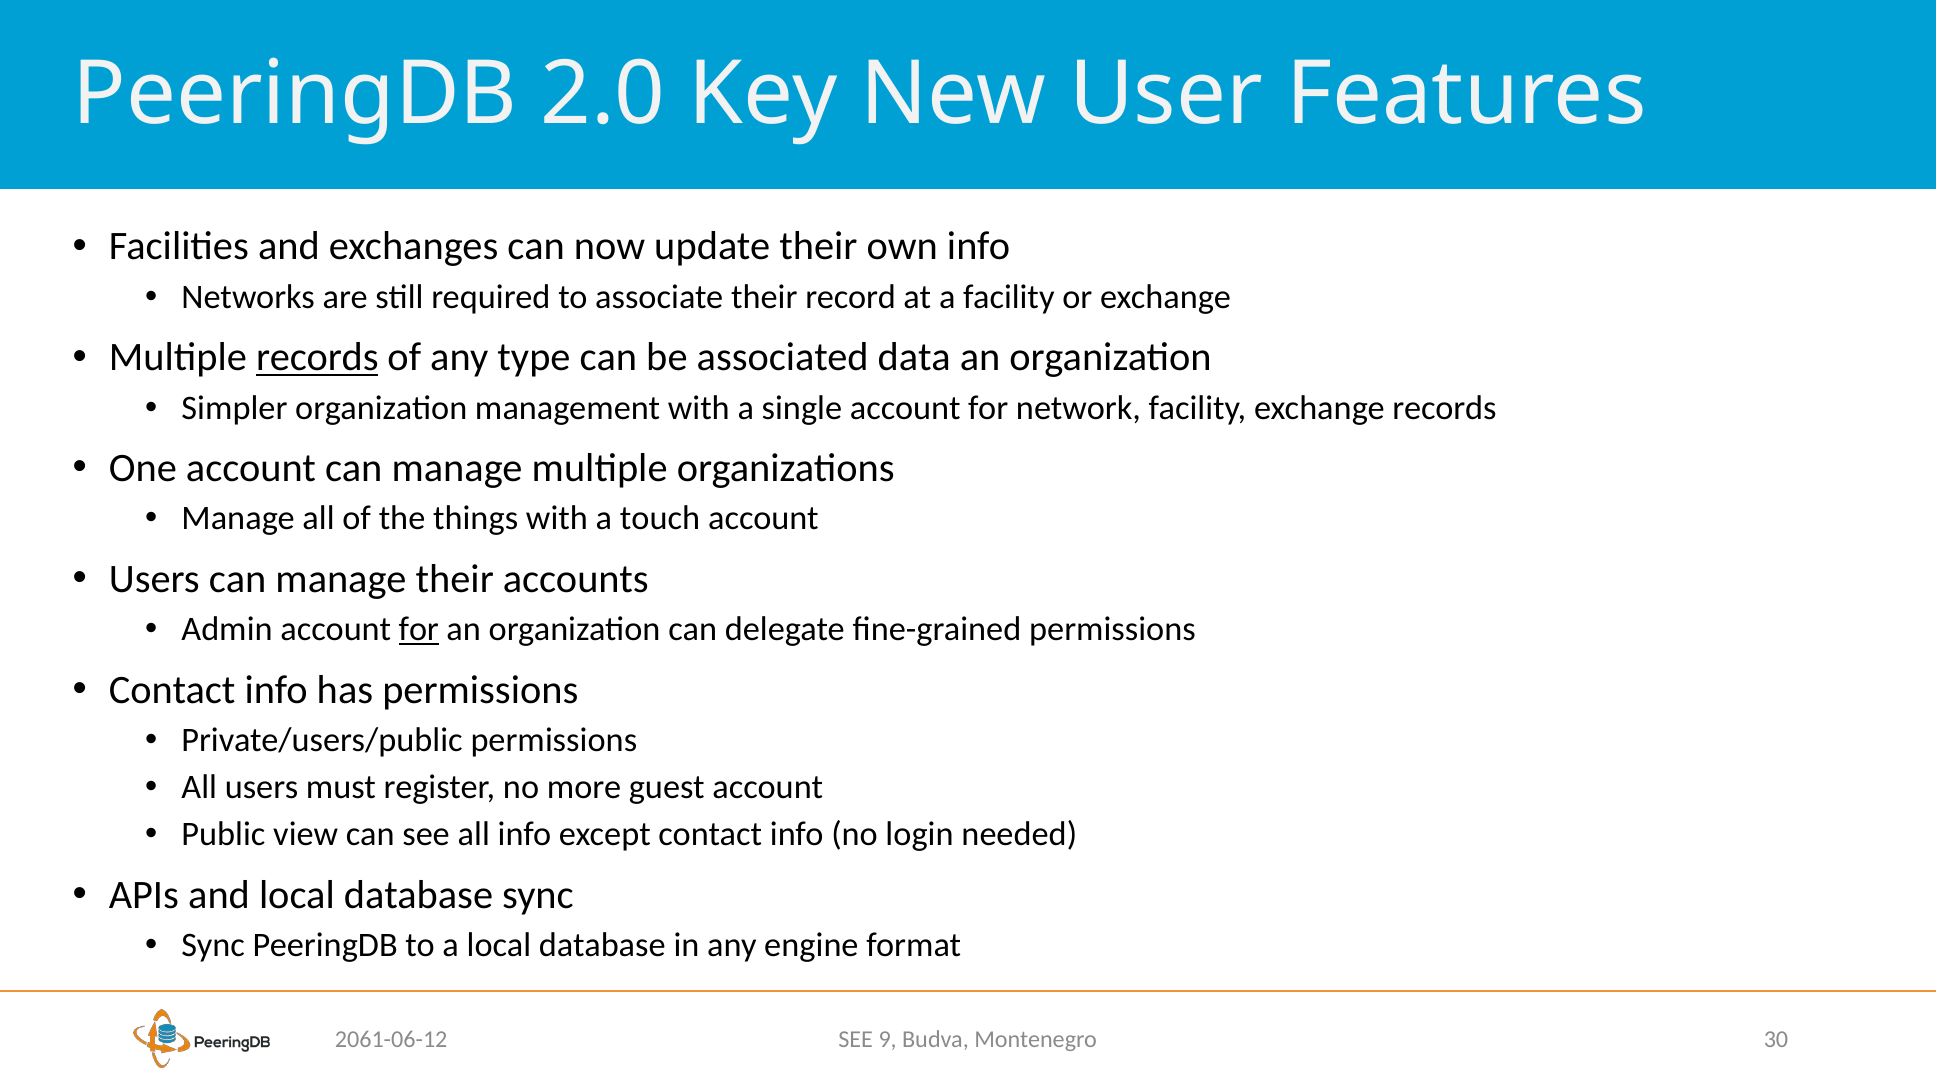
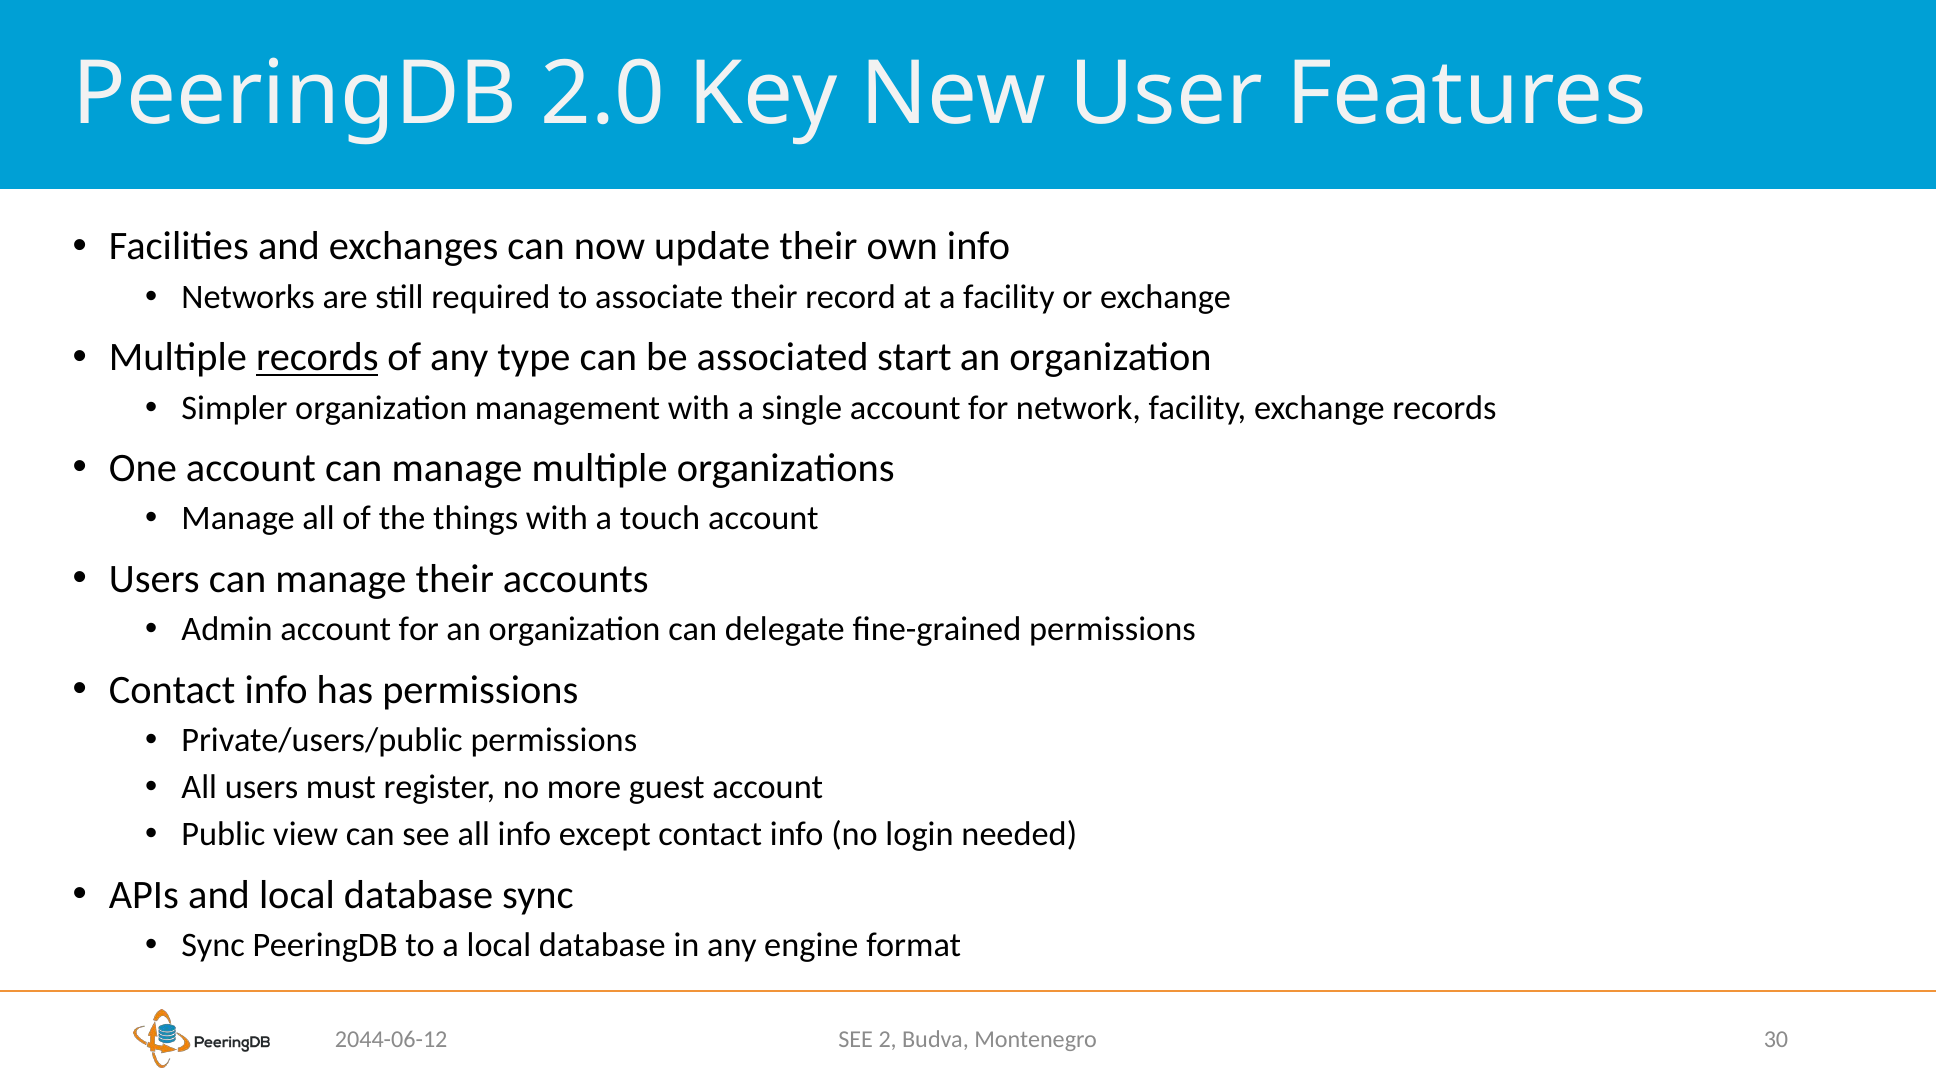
data: data -> start (914, 357)
for underline: present -> none (419, 629)
9: 9 -> 2 (888, 1040)
2061-06-12: 2061-06-12 -> 2044-06-12 (391, 1040)
